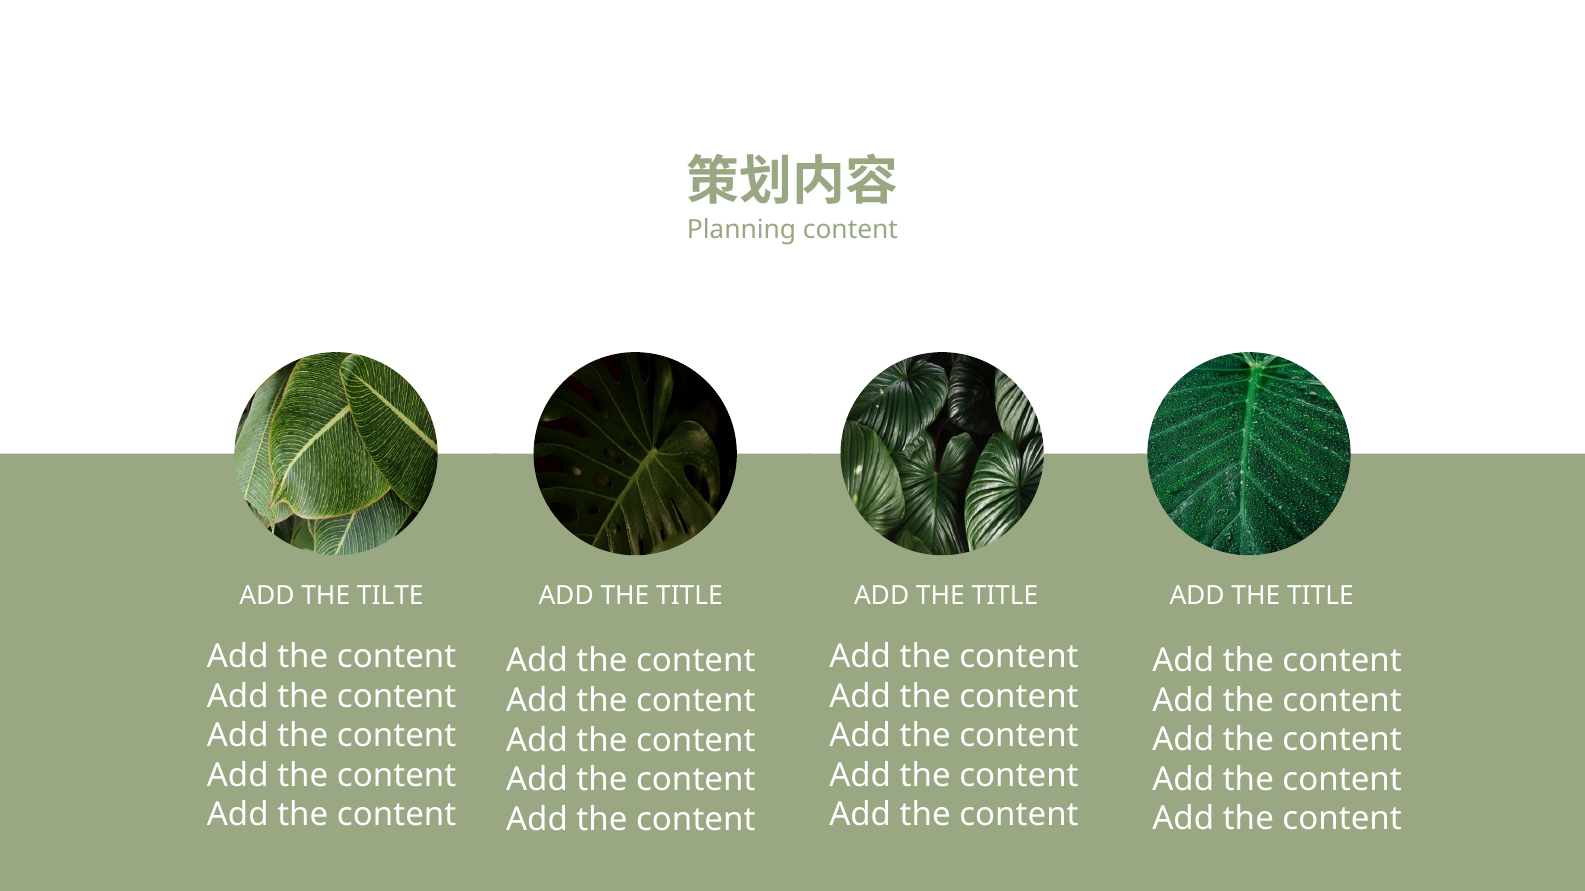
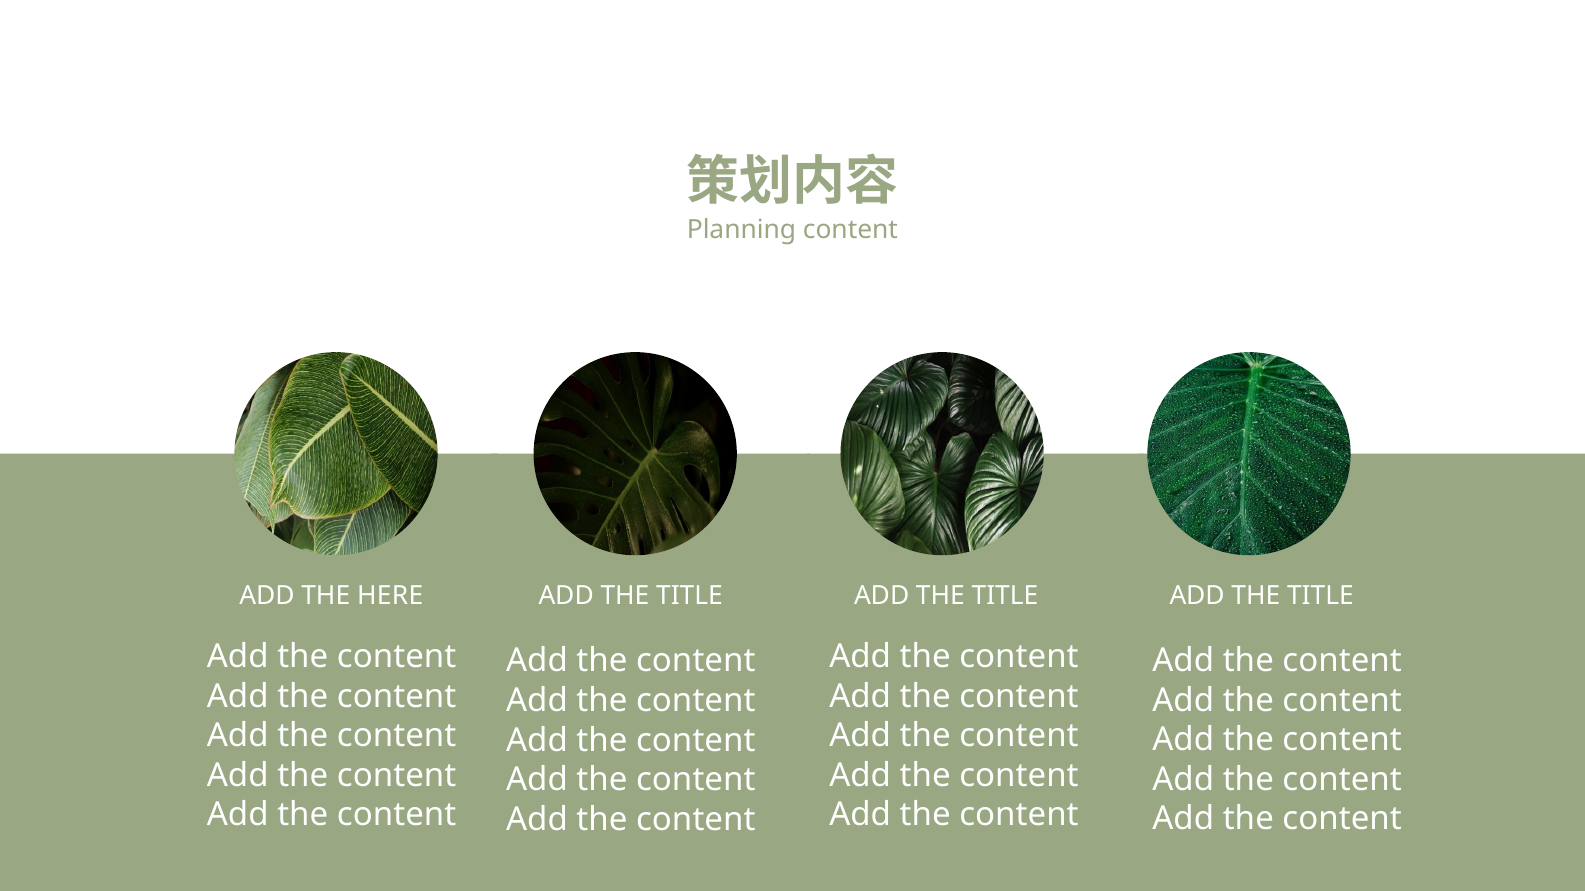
TILTE: TILTE -> HERE (390, 596)
